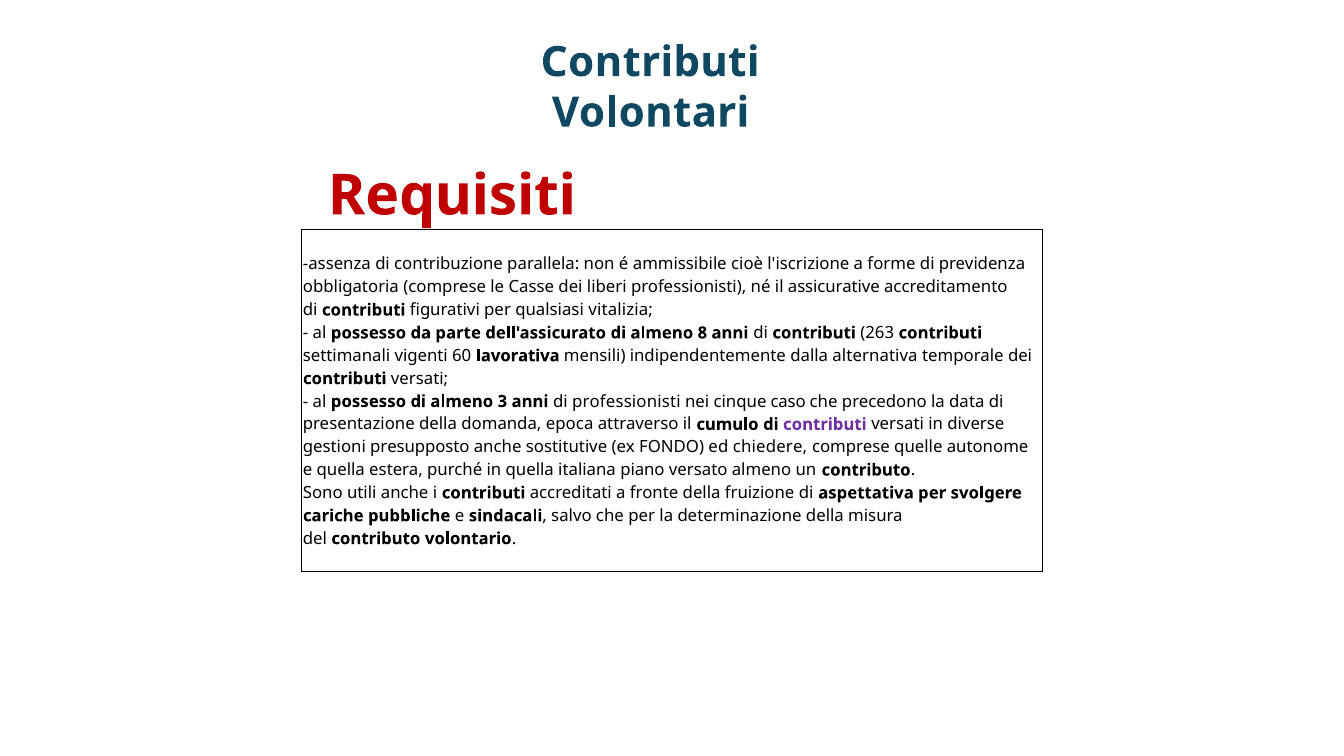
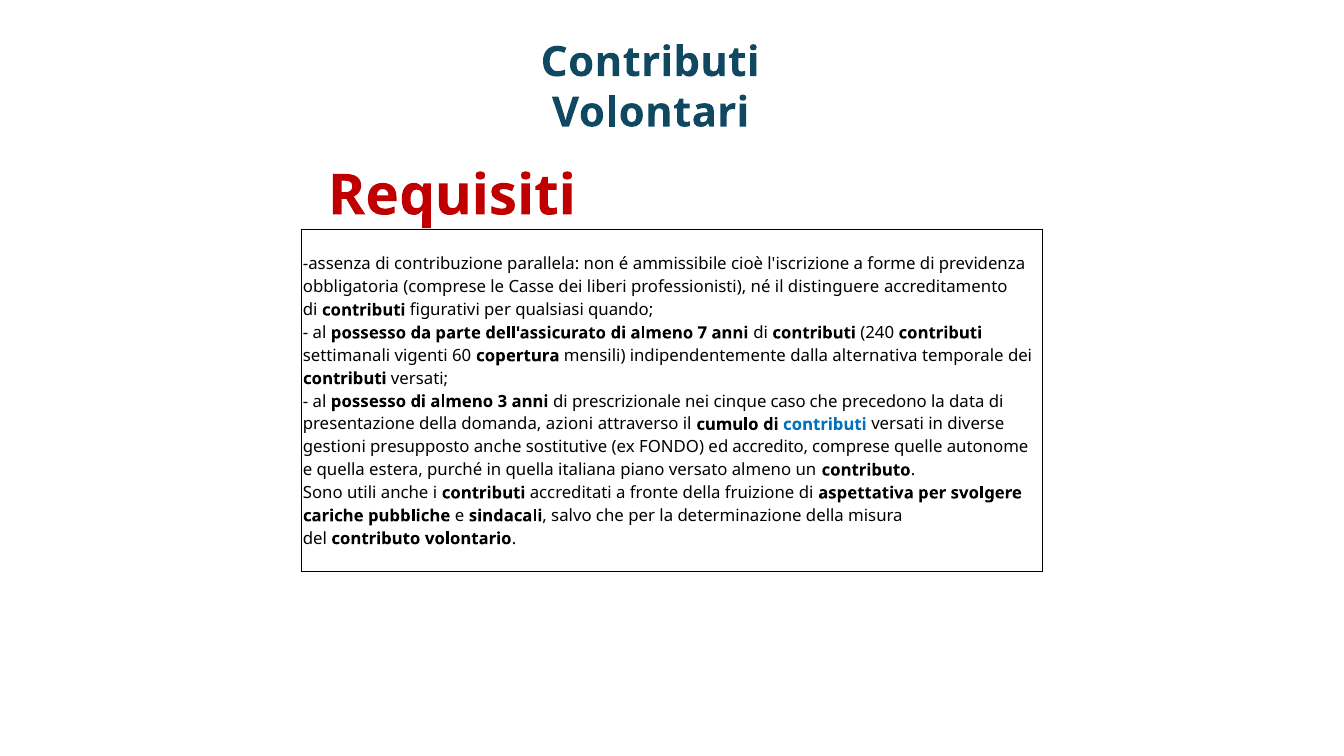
assicurative: assicurative -> distinguere (834, 287)
vitalizia: vitalizia -> quando (621, 310)
8: 8 -> 7 (702, 333)
263: 263 -> 240 (877, 333)
lavorativa: lavorativa -> copertura (518, 356)
di professionisti: professionisti -> prescrizionale (626, 401)
epoca: epoca -> azioni (570, 424)
contributi colour: purple -> blue (825, 424)
chiedere: chiedere -> accredito (770, 447)
